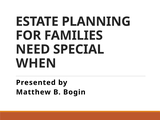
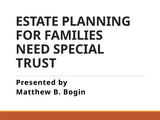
WHEN: WHEN -> TRUST (36, 63)
